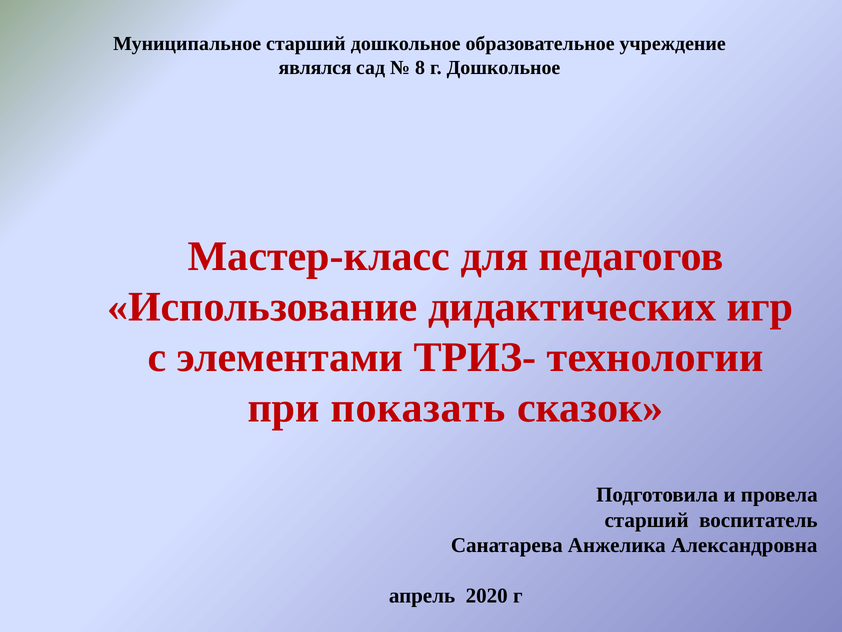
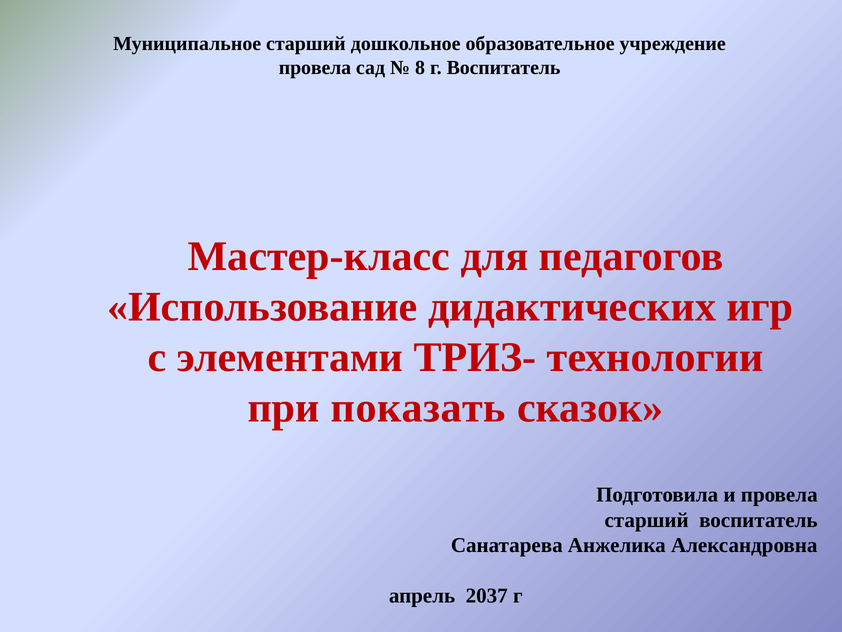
являлся: являлся -> провела (315, 68)
г Дошкольное: Дошкольное -> Воспитатель (504, 68)
2020: 2020 -> 2037 (487, 596)
